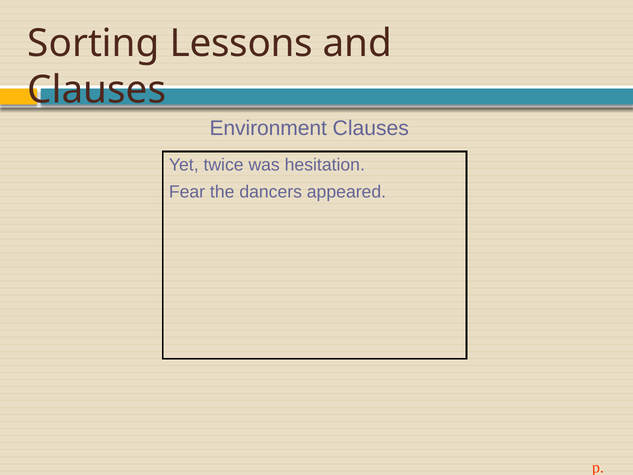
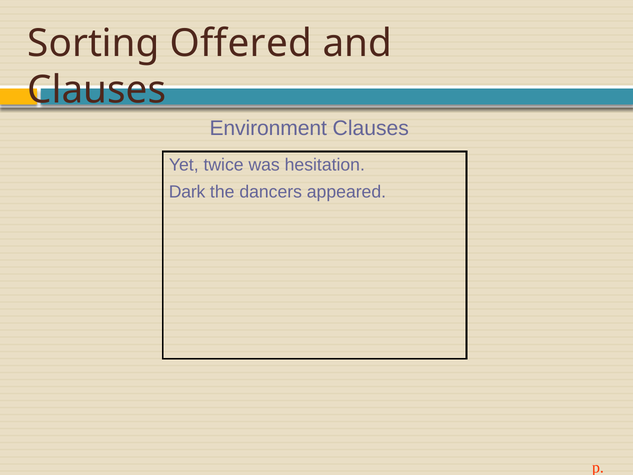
Lessons: Lessons -> Offered (241, 44)
Fear: Fear -> Dark (187, 192)
